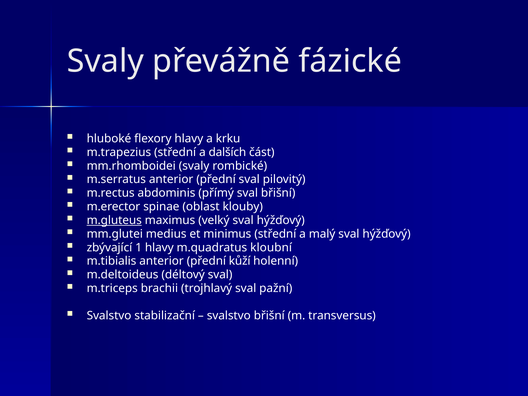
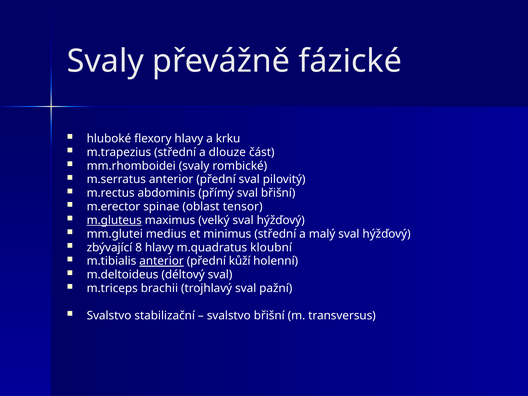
dalších: dalších -> dlouze (227, 152)
klouby: klouby -> tensor (243, 207)
1: 1 -> 8 (139, 248)
anterior underline: none -> present (162, 261)
